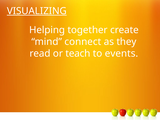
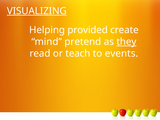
together: together -> provided (88, 30)
connect: connect -> pretend (83, 42)
they underline: none -> present (126, 42)
